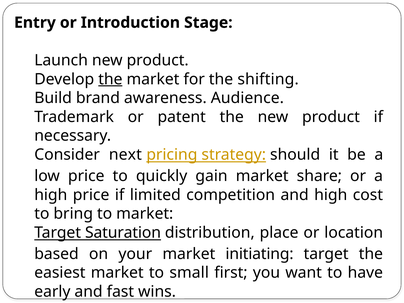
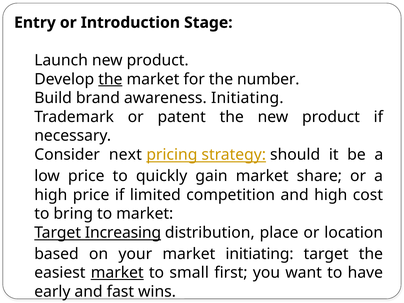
shifting: shifting -> number (268, 79)
awareness Audience: Audience -> Initiating (247, 98)
Saturation: Saturation -> Increasing (123, 233)
market underline: none -> present (117, 273)
